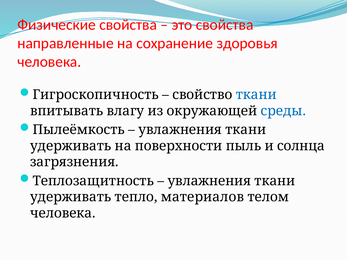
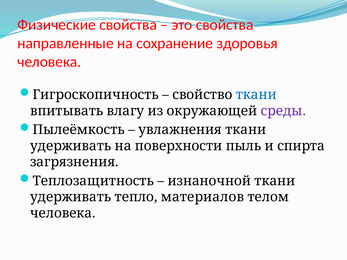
среды colour: blue -> purple (283, 111)
солнца: солнца -> спирта (301, 146)
увлажнения: увлажнения -> изнаночной (209, 181)
